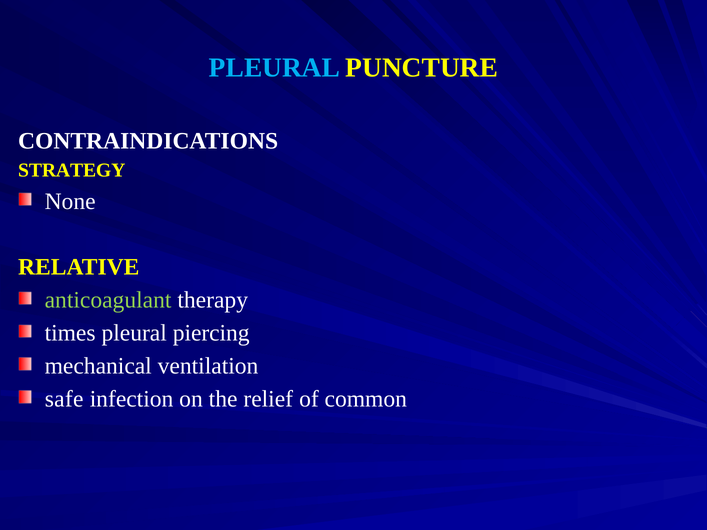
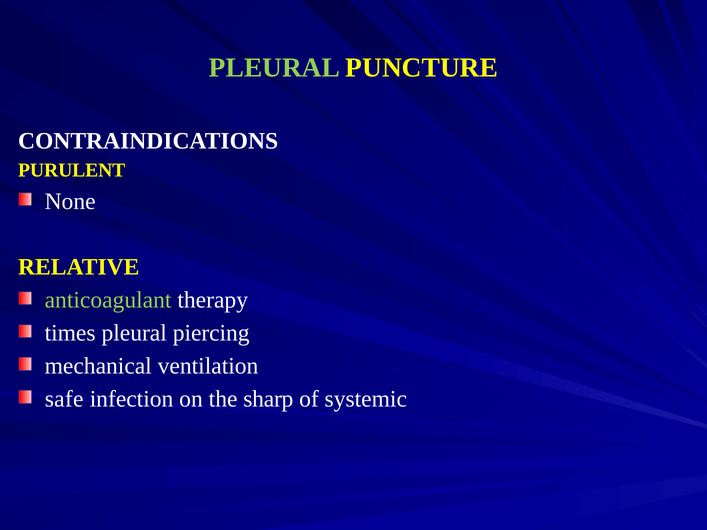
PLEURAL colour: light blue -> light green (275, 68)
STRATEGY: STRATEGY -> PURULENT (72, 170)
relief: relief -> sharp (268, 399)
common: common -> systemic (366, 399)
